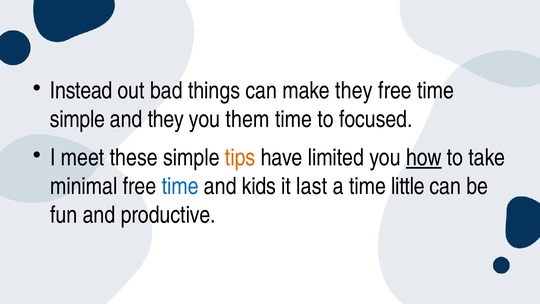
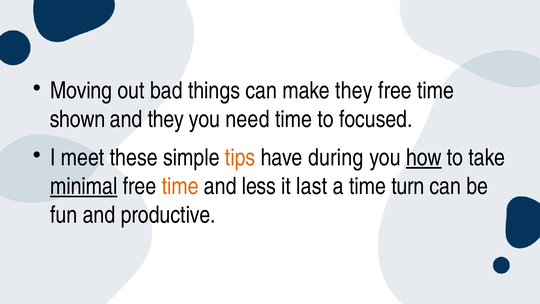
Instead: Instead -> Moving (81, 91)
simple: simple -> shown (77, 119)
them: them -> need (248, 119)
limited: limited -> during (336, 157)
minimal underline: none -> present (84, 186)
time colour: blue -> orange (180, 186)
kids: kids -> less (259, 186)
little: little -> turn (408, 186)
